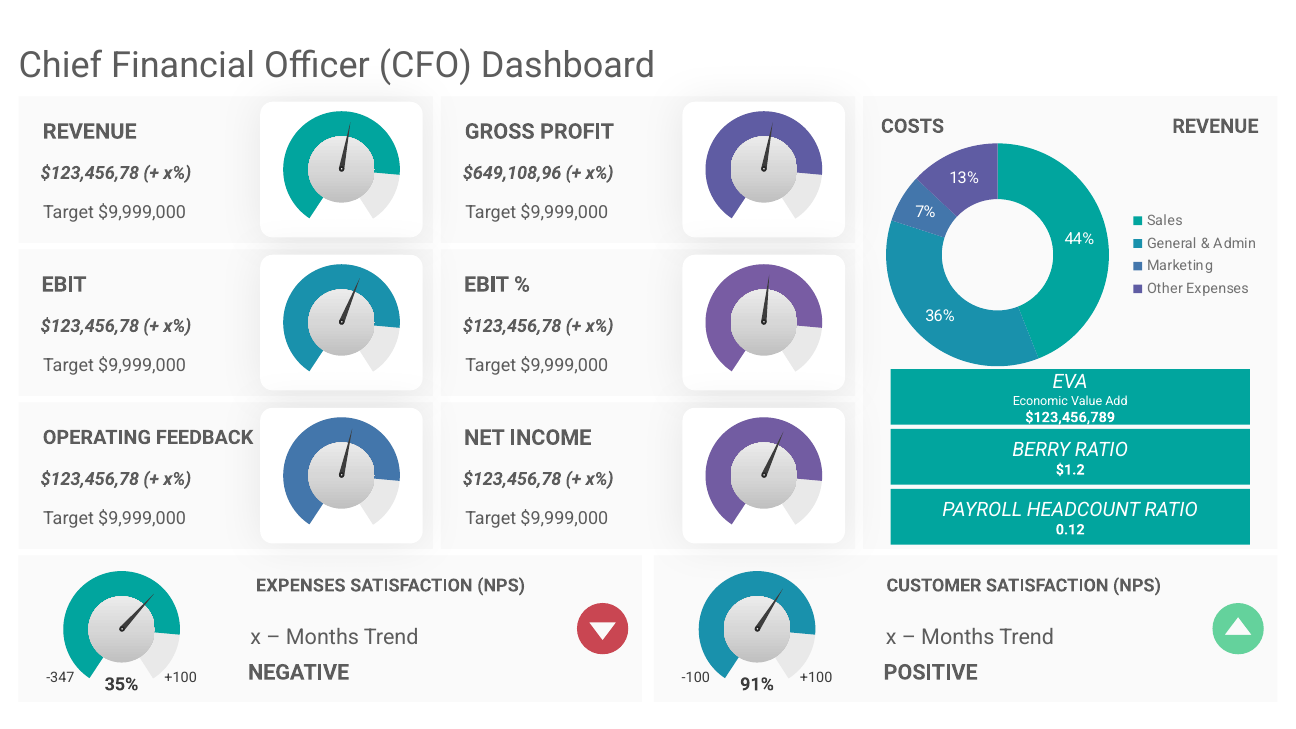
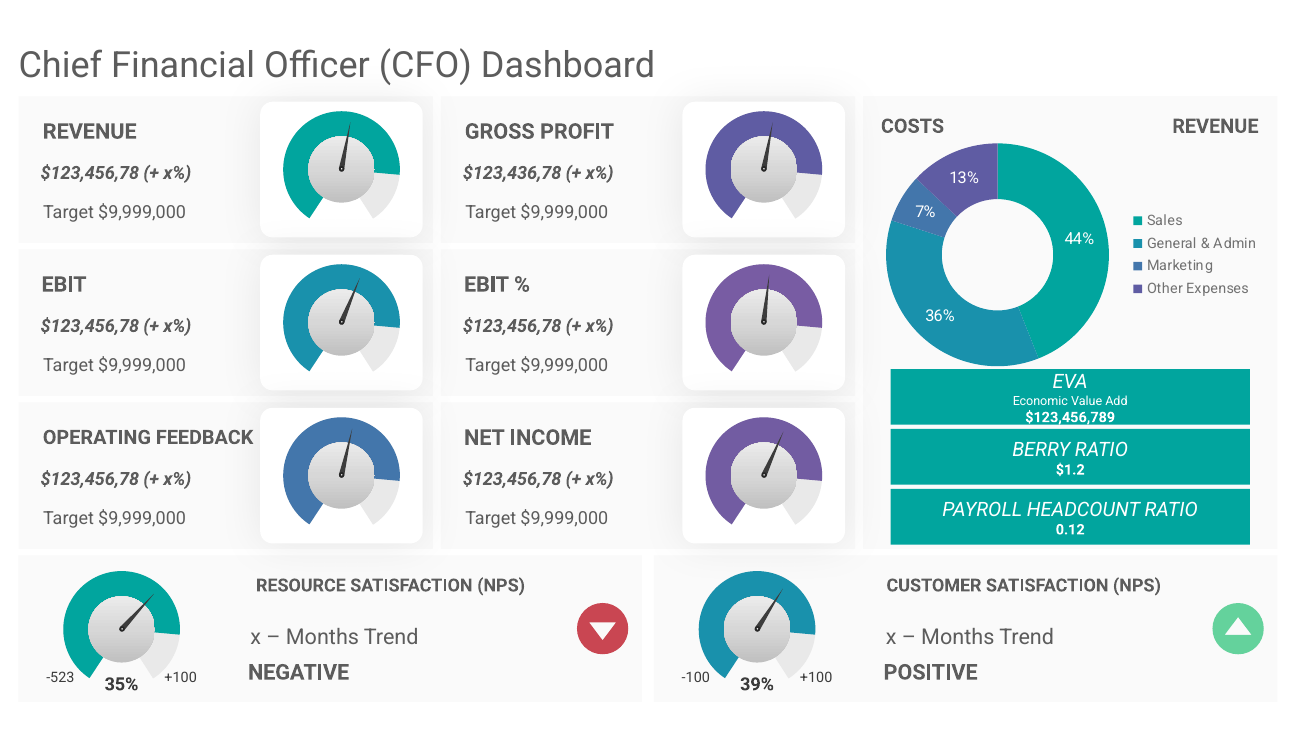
$649,108,96: $649,108,96 -> $123,436,78 (512, 173)
EXPENSES: EXPENSES -> RESOURCE (301, 586)
-347: -347 -> -523 (60, 678)
91%: 91% -> 39% (757, 684)
